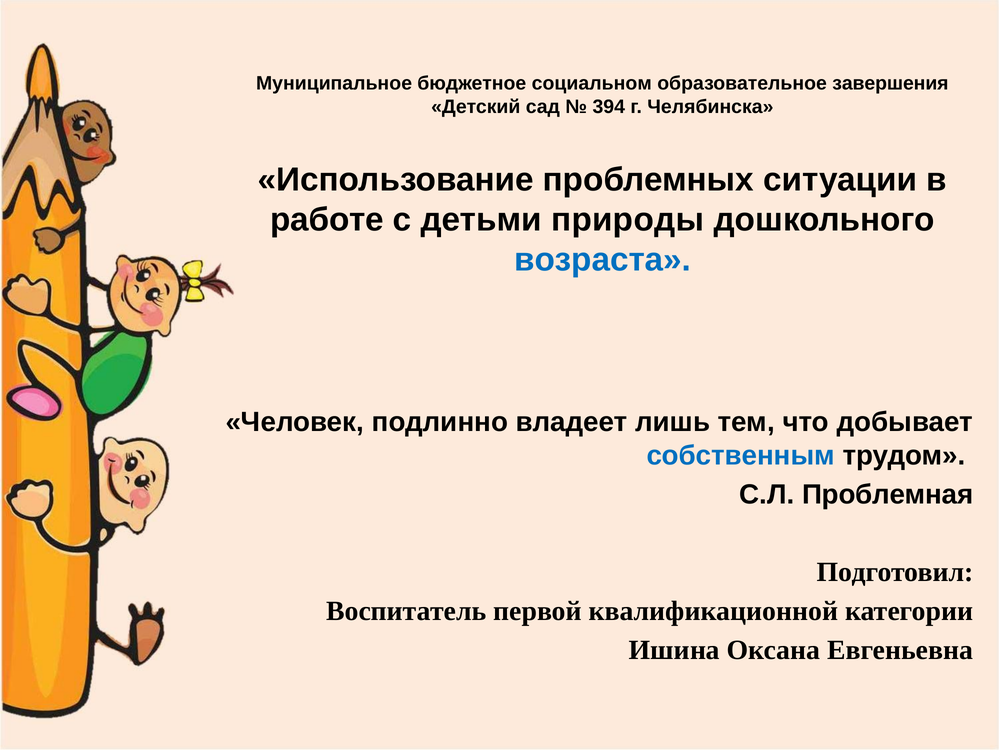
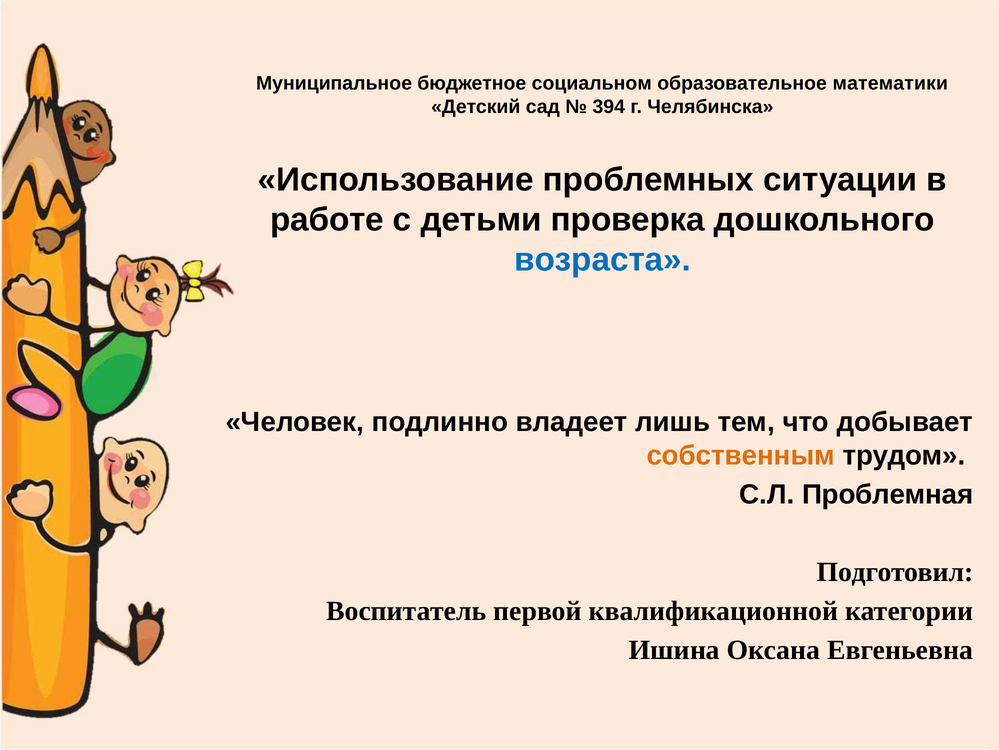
завершения: завершения -> математики (890, 83)
природы: природы -> проверка (628, 219)
собственным colour: blue -> orange (741, 455)
